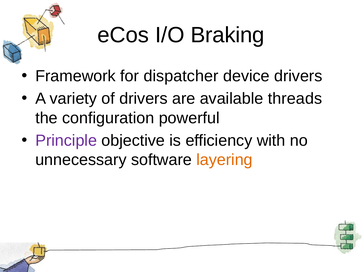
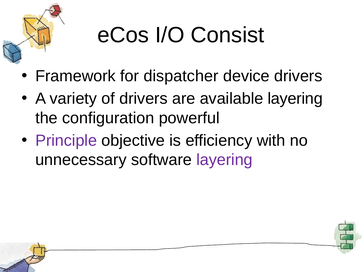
Braking: Braking -> Consist (228, 35)
available threads: threads -> layering (295, 98)
layering colour: orange -> purple (224, 160)
